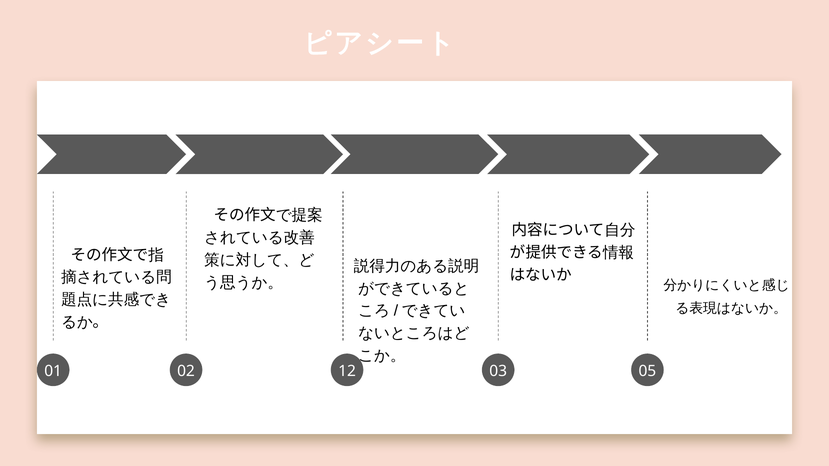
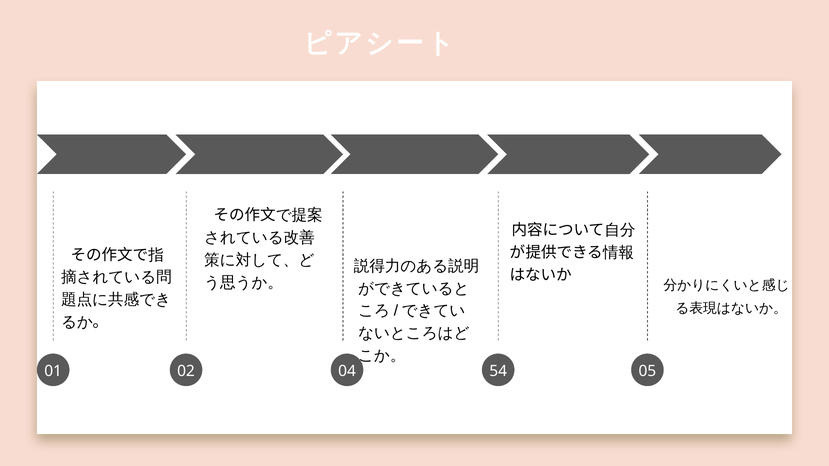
12: 12 -> 04 (347, 371)
03: 03 -> 54 (498, 371)
